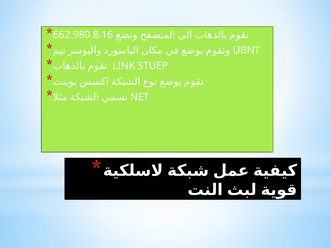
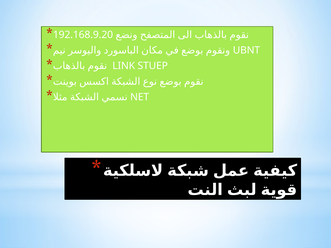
662.980.8.16: 662.980.8.16 -> 192.168.9.20 (83, 35)
